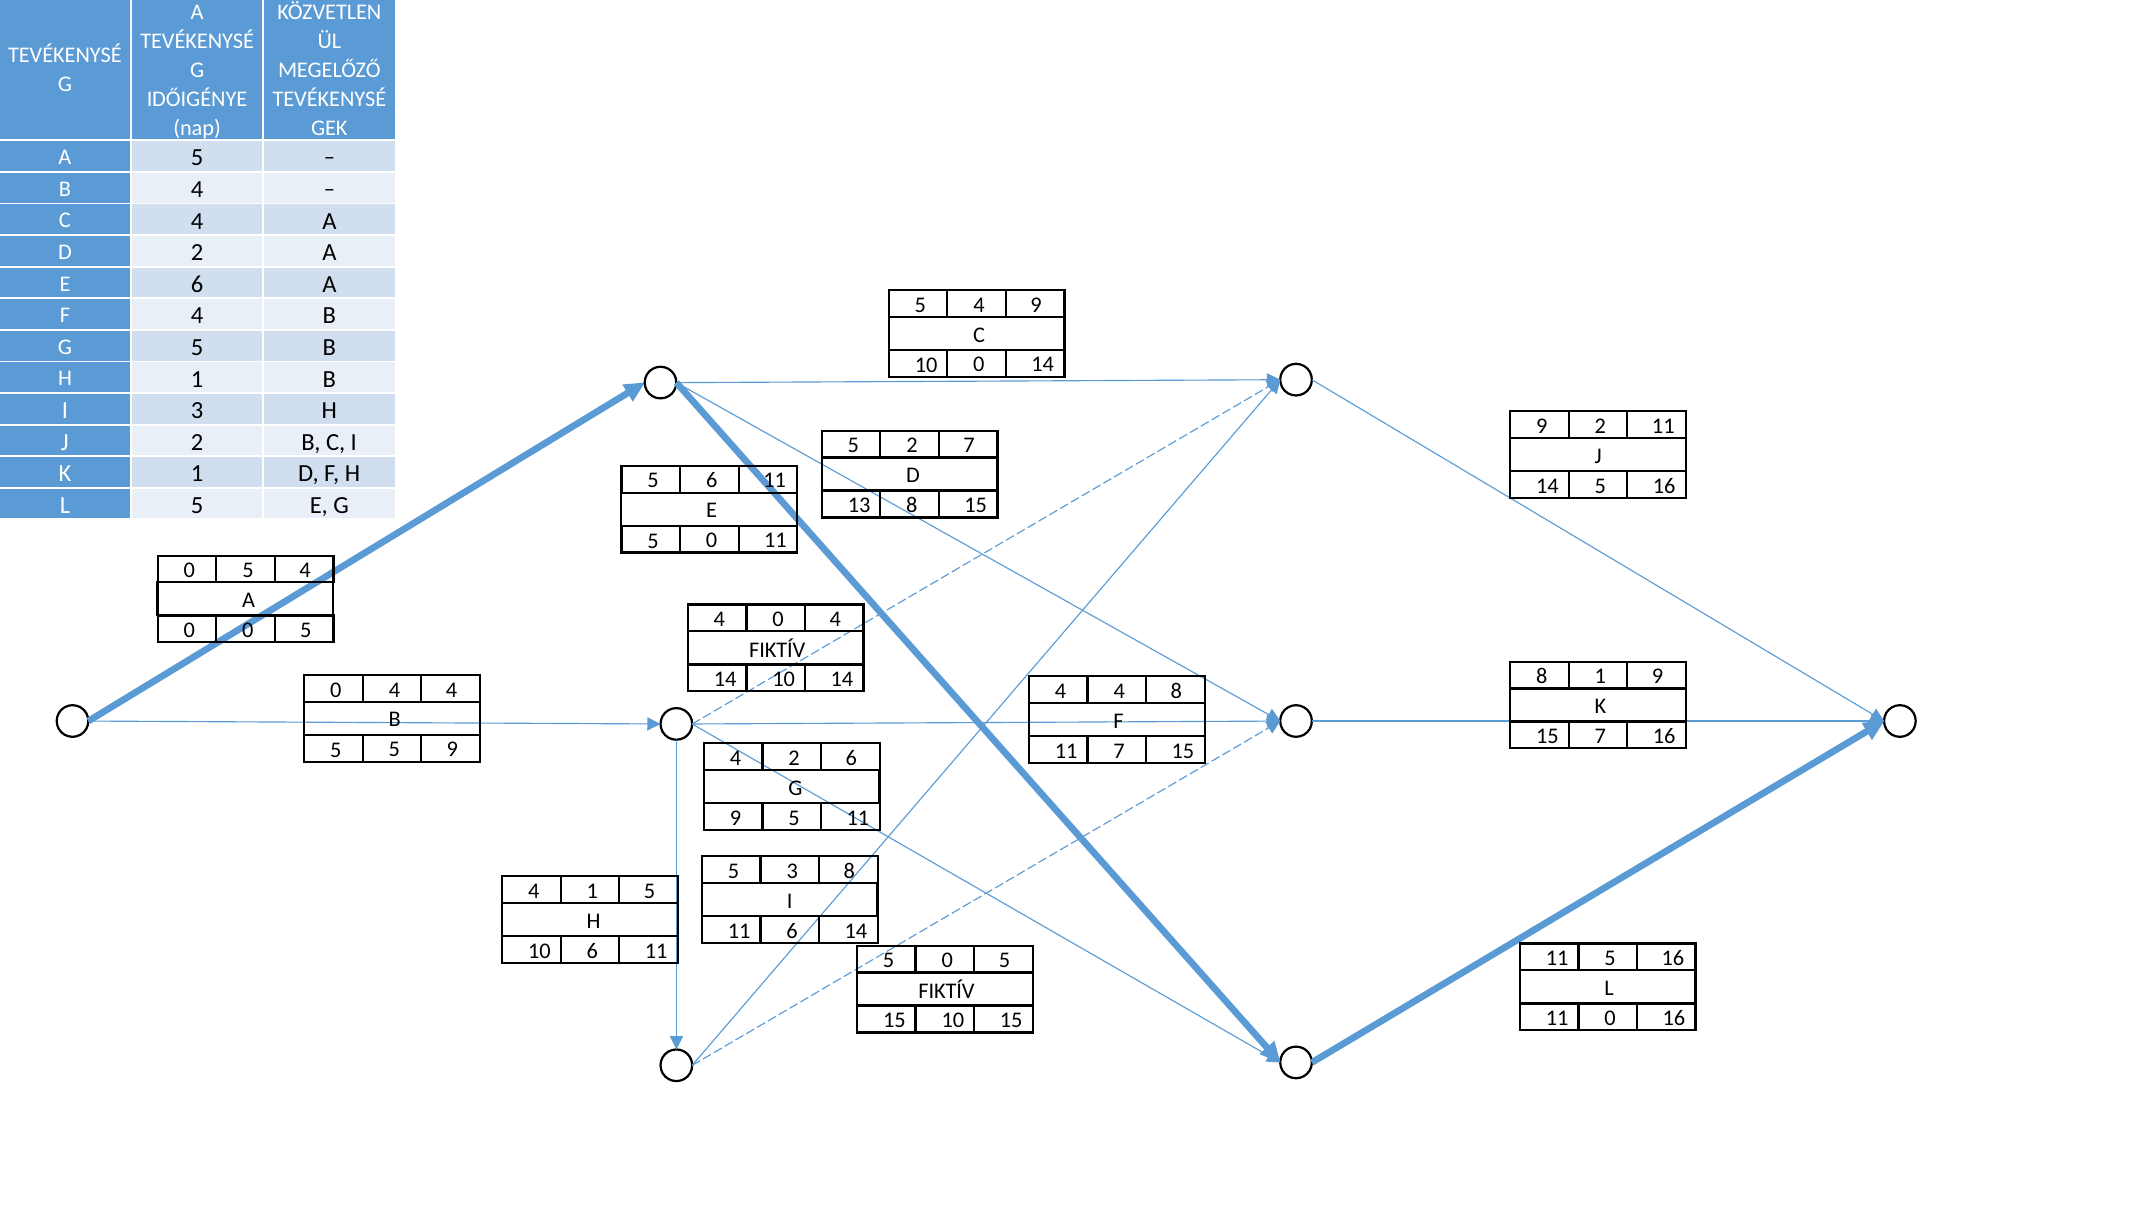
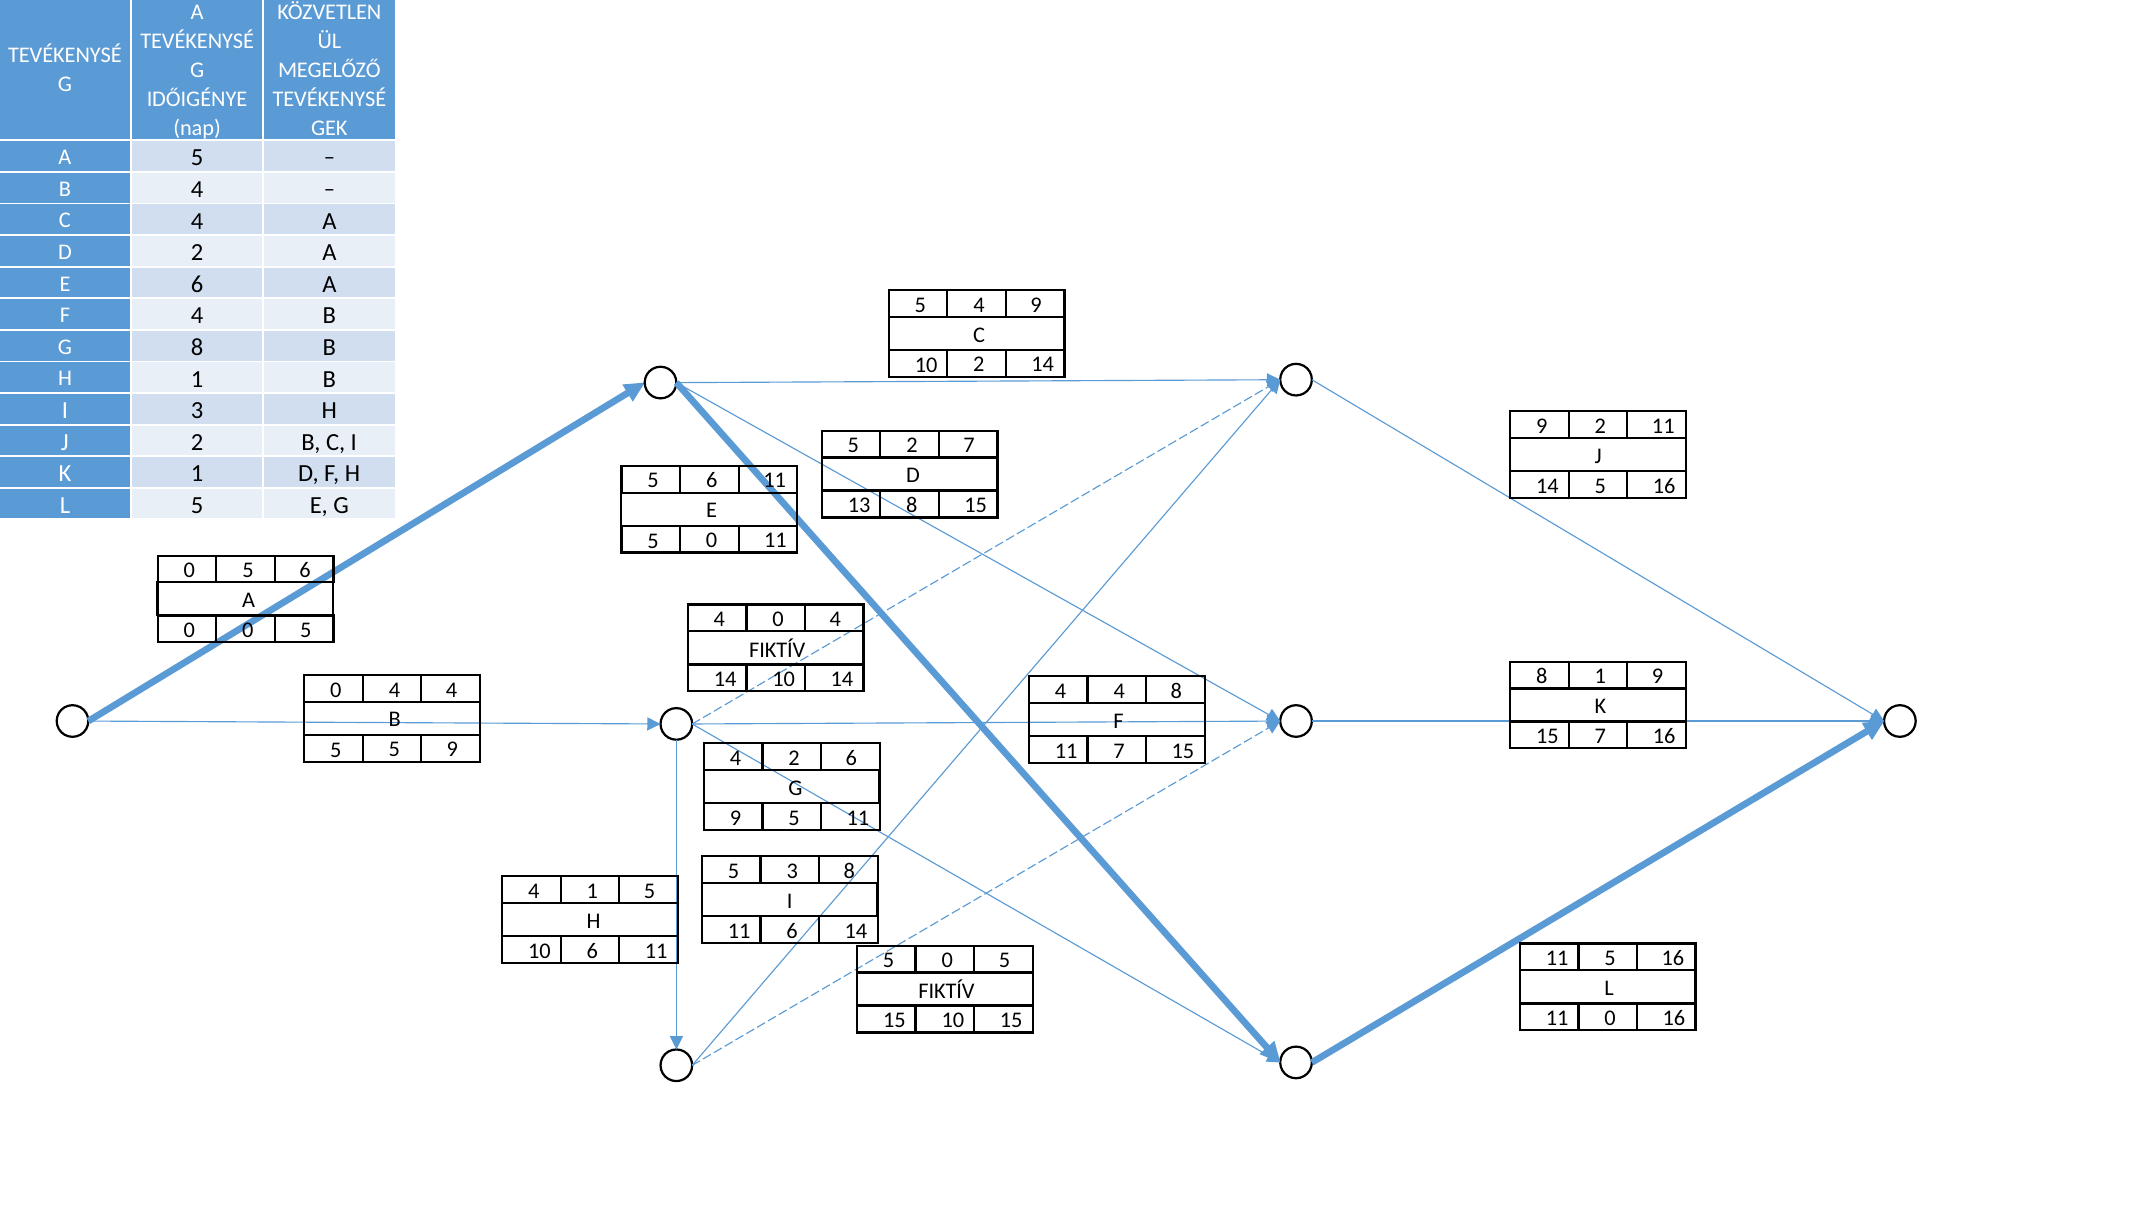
5: 5 -> 8 (197, 348)
10 0: 0 -> 2 (979, 365)
0 5 4: 4 -> 6 (305, 570)
